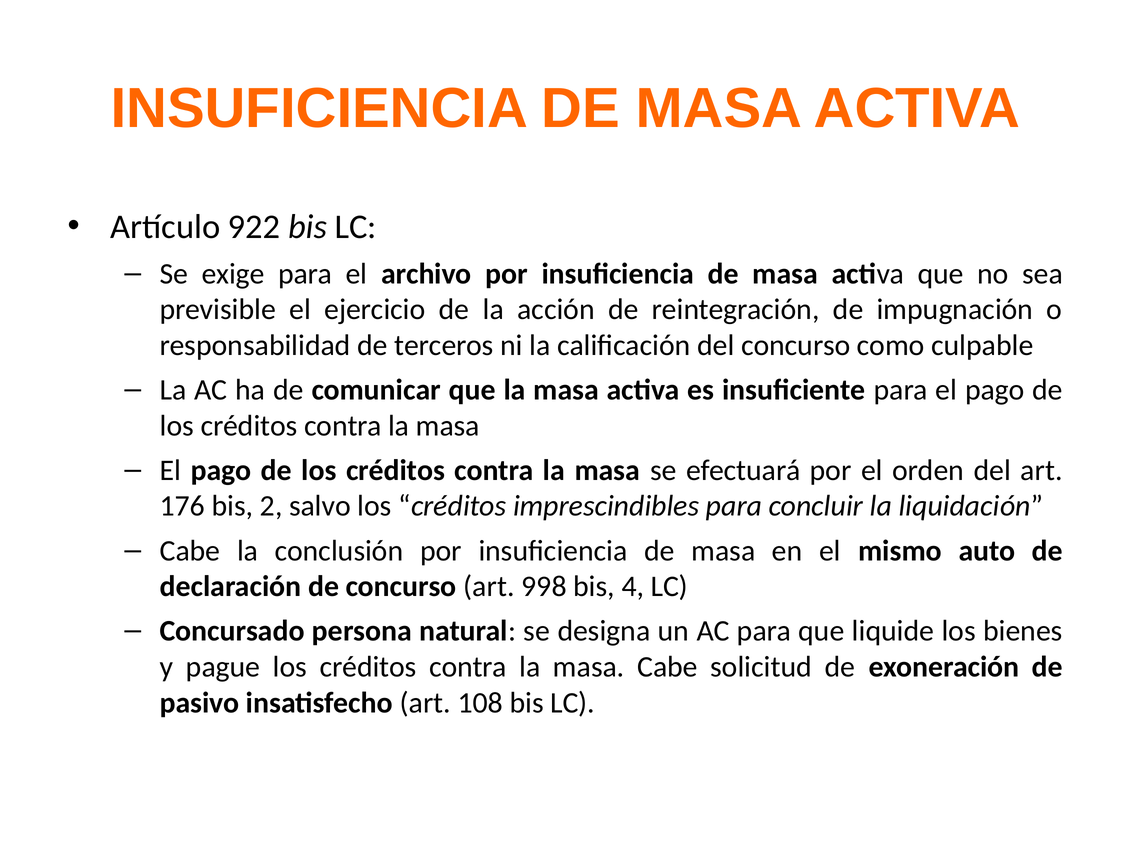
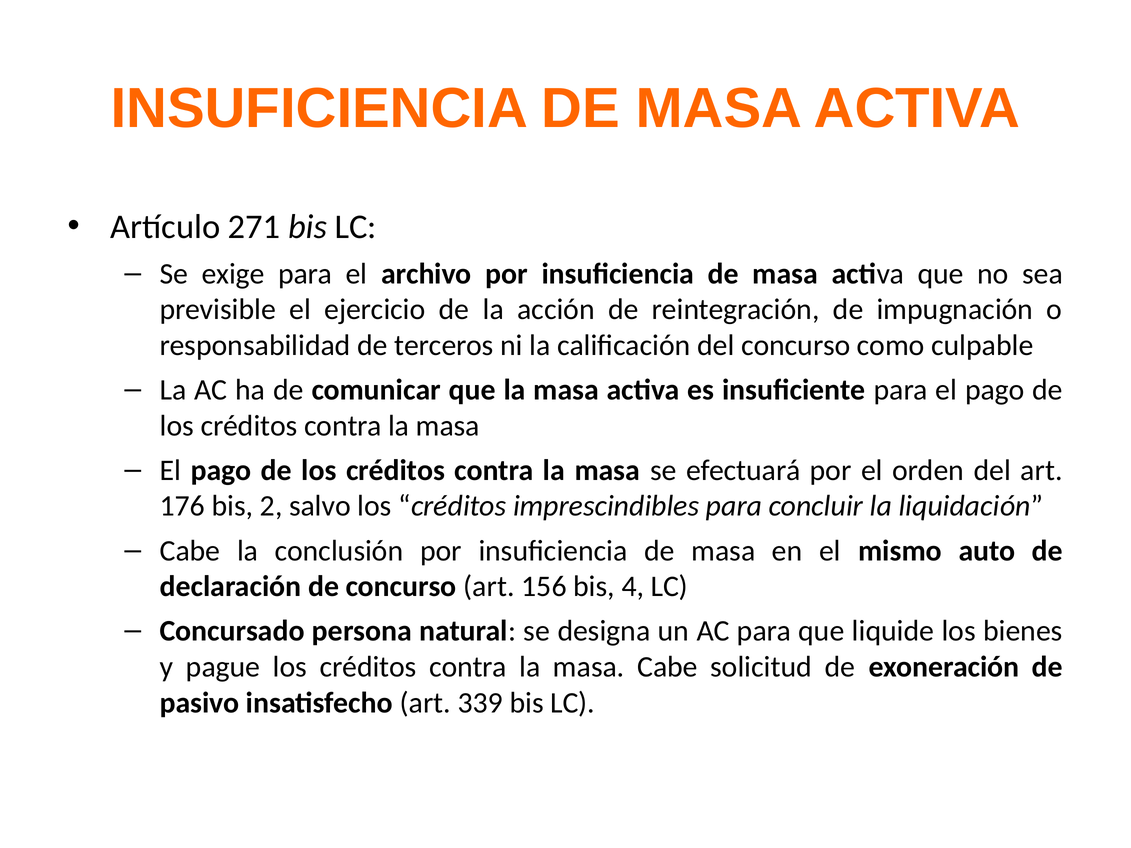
922: 922 -> 271 (254, 227)
998: 998 -> 156 (544, 587)
108: 108 -> 339 (480, 703)
